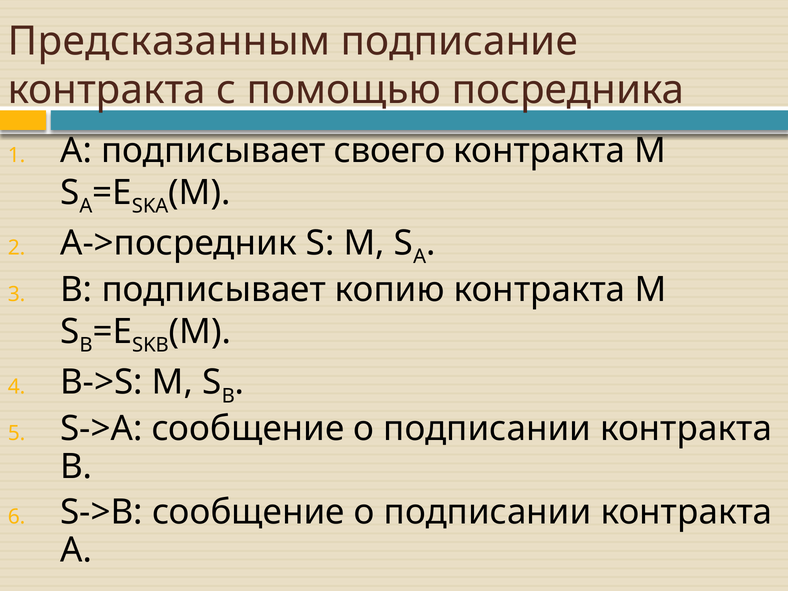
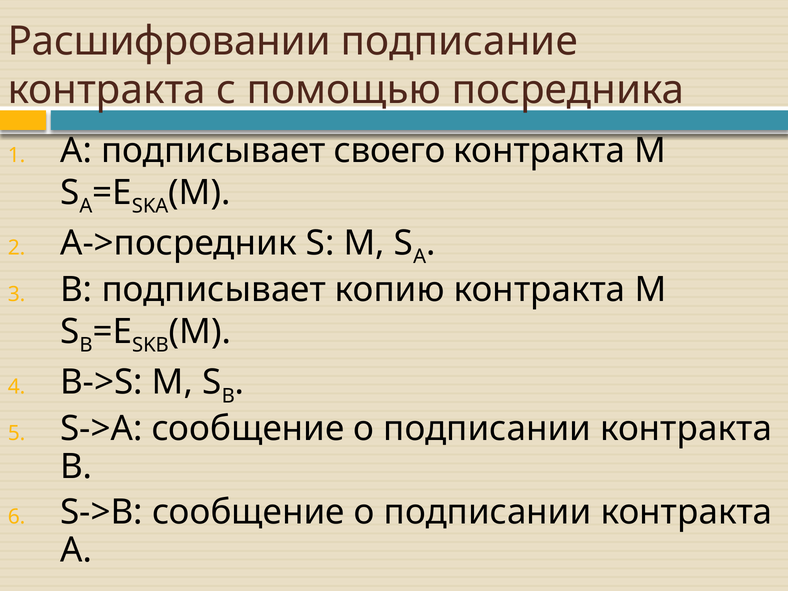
Предсказанным: Предсказанным -> Расшифровании (169, 42)
